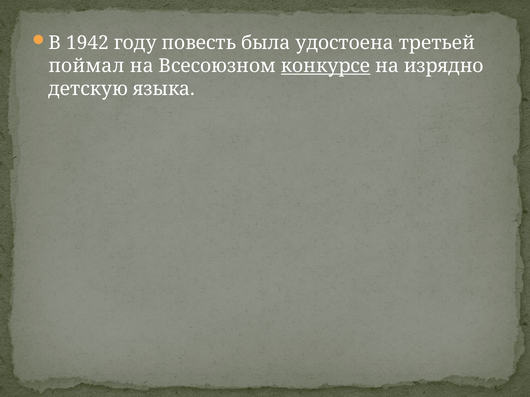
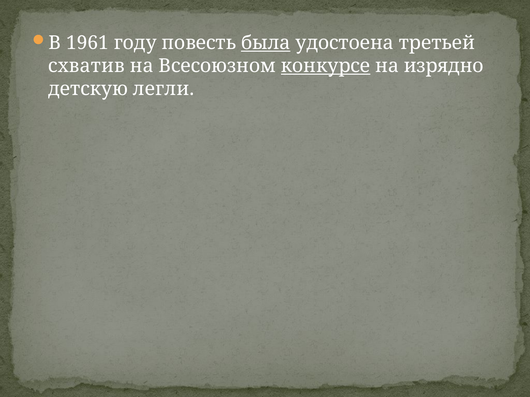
1942: 1942 -> 1961 (87, 43)
была underline: none -> present (266, 43)
поймал: поймал -> схватив (86, 66)
языка: языка -> легли (164, 89)
